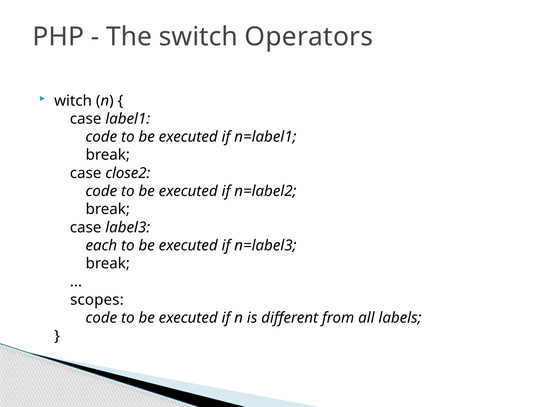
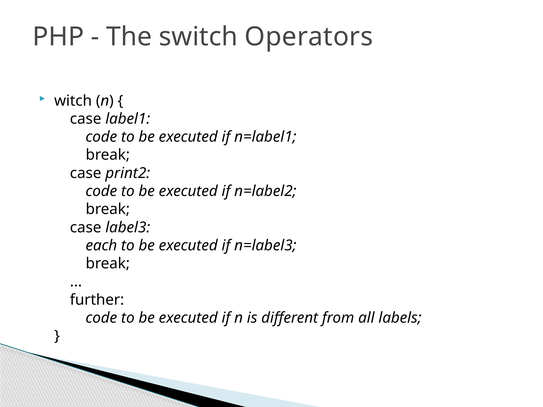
close2: close2 -> print2 (128, 173)
scopes: scopes -> further (97, 300)
